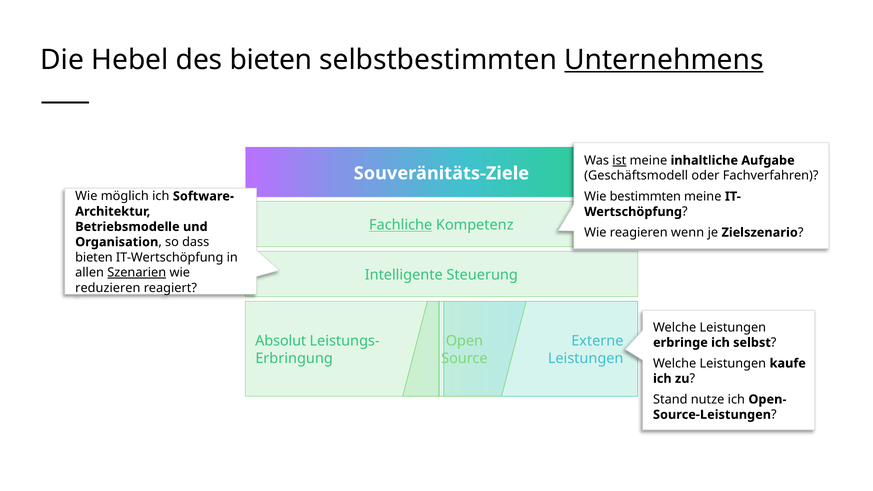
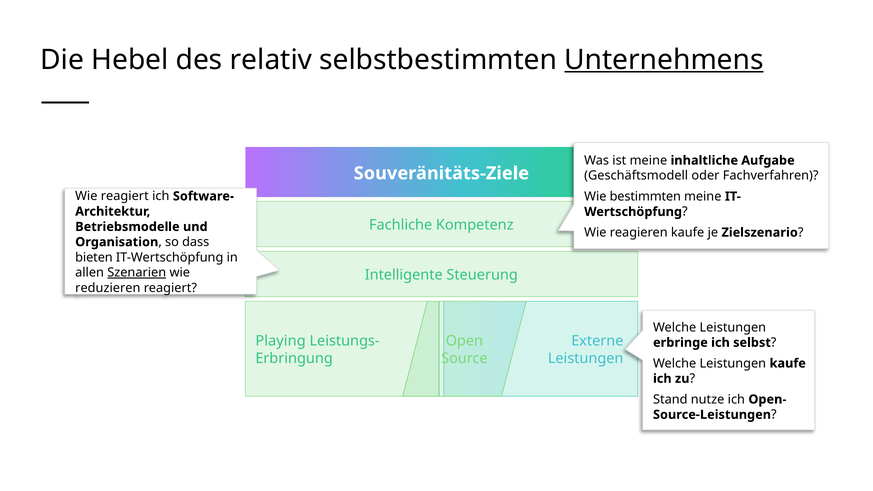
des bieten: bieten -> relativ (271, 60)
ist underline: present -> none (619, 160)
Wie möglich: möglich -> reagiert (125, 196)
Fachliche underline: present -> none (401, 225)
reagieren wenn: wenn -> kaufe (688, 233)
Absolut: Absolut -> Playing (281, 341)
